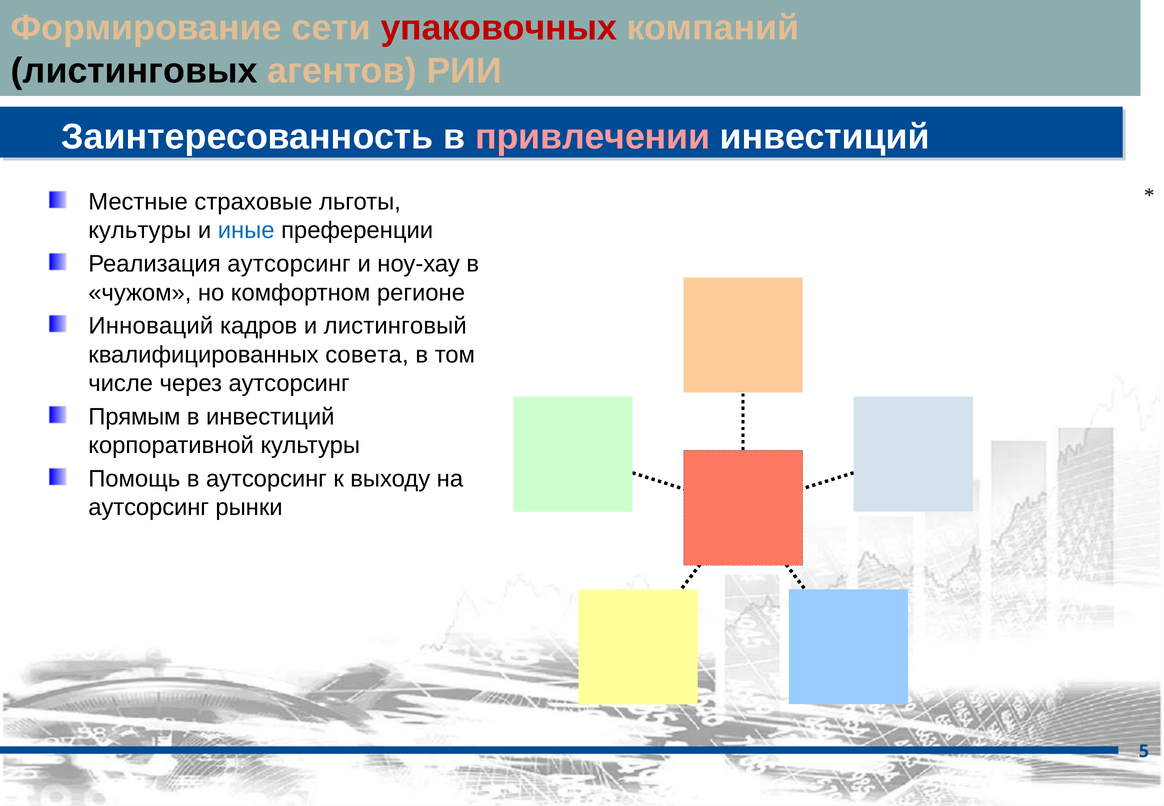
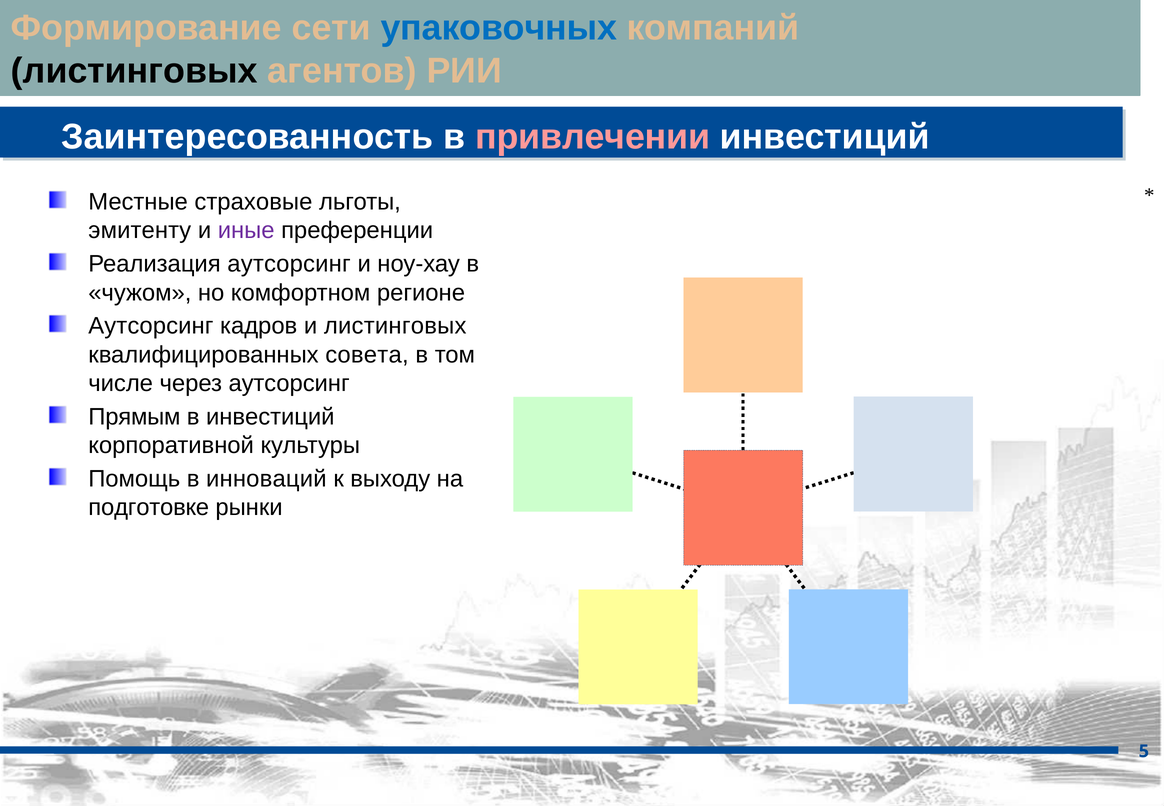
упаковочных colour: red -> blue (499, 28)
культуры: культуры -> эмитенту (140, 231)
иные colour: blue -> purple (246, 231)
Инноваций: Инноваций -> Аутсорсинг (151, 326)
и листинговый: листинговый -> листинговых (395, 326)
в аутсорсинг: аутсорсинг -> инноваций (266, 479)
аутсорсинг: аутсорсинг -> подготовке (149, 507)
